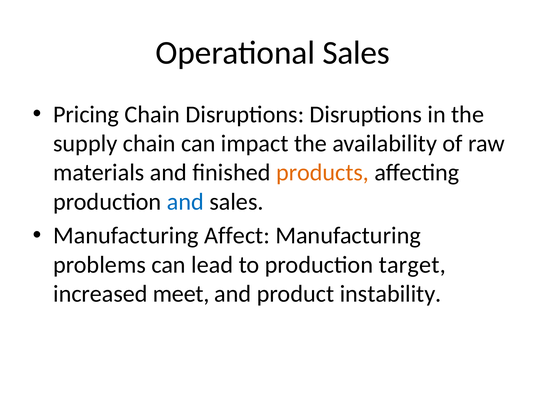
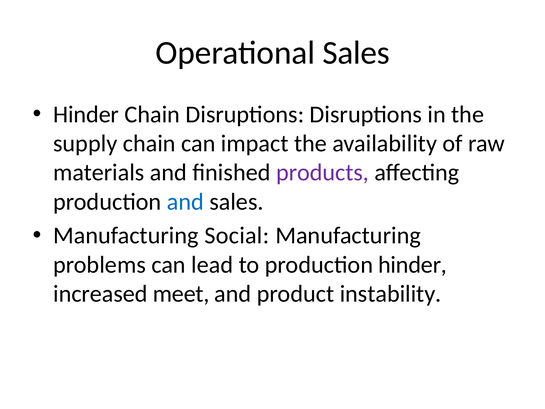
Pricing: Pricing -> Hinder (86, 114)
products colour: orange -> purple (322, 172)
Affect: Affect -> Social (237, 235)
production target: target -> hinder (413, 265)
